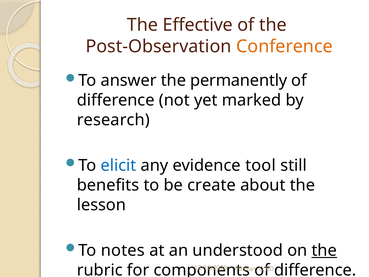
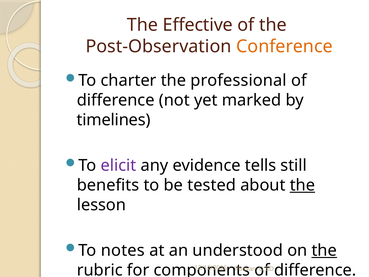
answer: answer -> charter (129, 80)
permanently: permanently -> professional (239, 80)
research: research -> timelines (113, 120)
elicit colour: blue -> purple (118, 165)
tool: tool -> tells (261, 165)
create: create -> tested (212, 185)
the underline: none -> present (302, 185)
